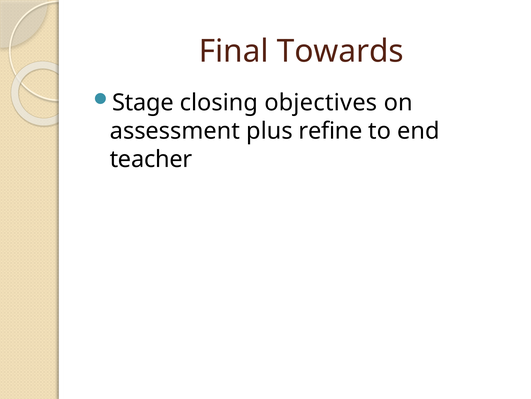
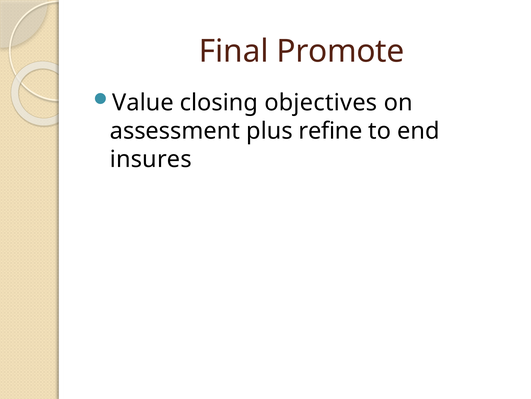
Towards: Towards -> Promote (340, 51)
Stage: Stage -> Value (143, 103)
teacher: teacher -> insures (151, 159)
